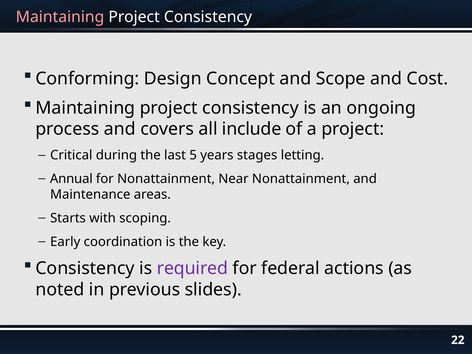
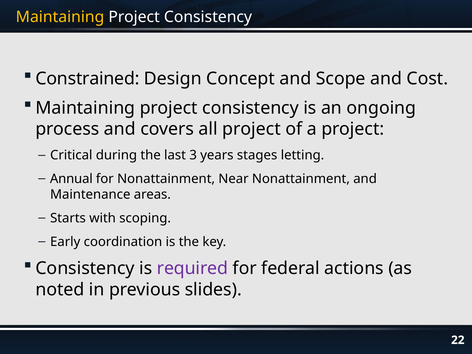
Maintaining colour: pink -> yellow (60, 17)
Conforming: Conforming -> Constrained (87, 79)
all include: include -> project (252, 129)
5: 5 -> 3 (193, 155)
